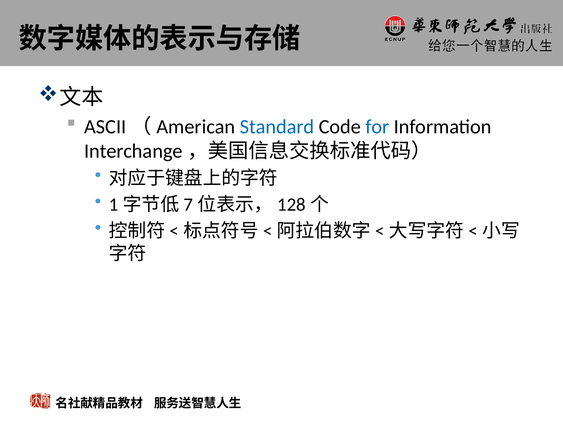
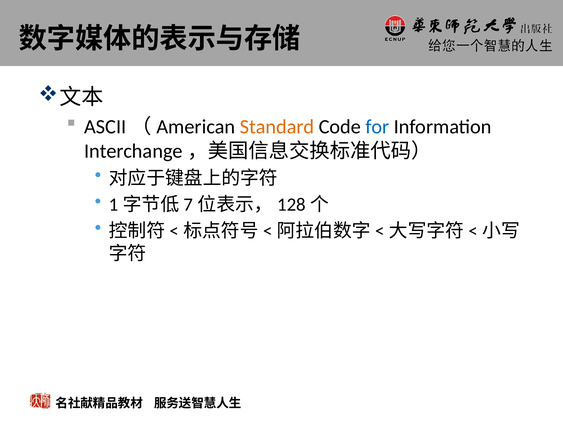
Standard colour: blue -> orange (277, 127)
